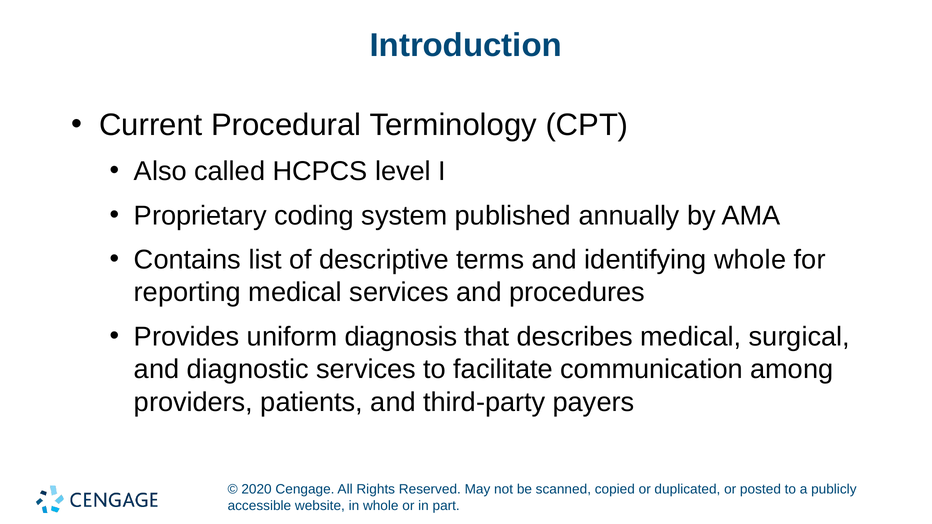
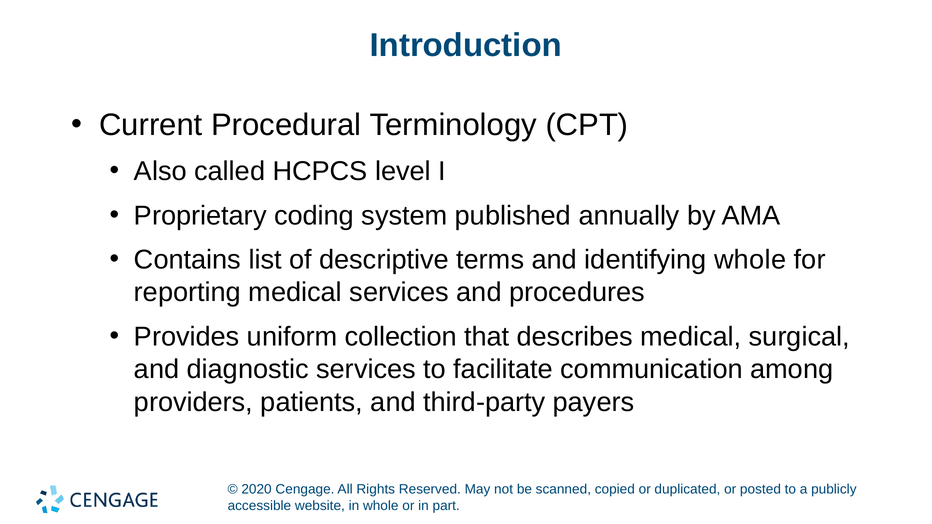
diagnosis: diagnosis -> collection (401, 337)
